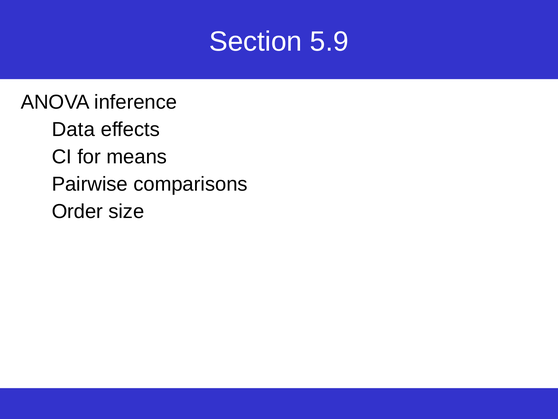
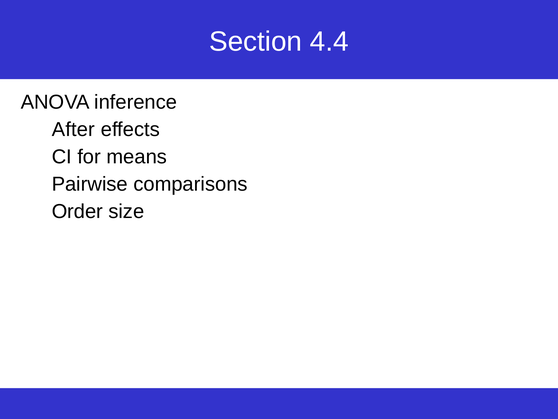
5.9: 5.9 -> 4.4 (329, 41)
Data: Data -> After (73, 129)
